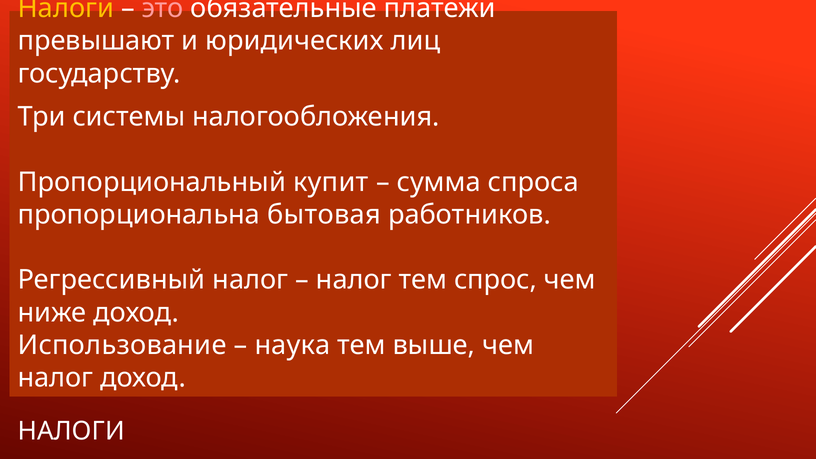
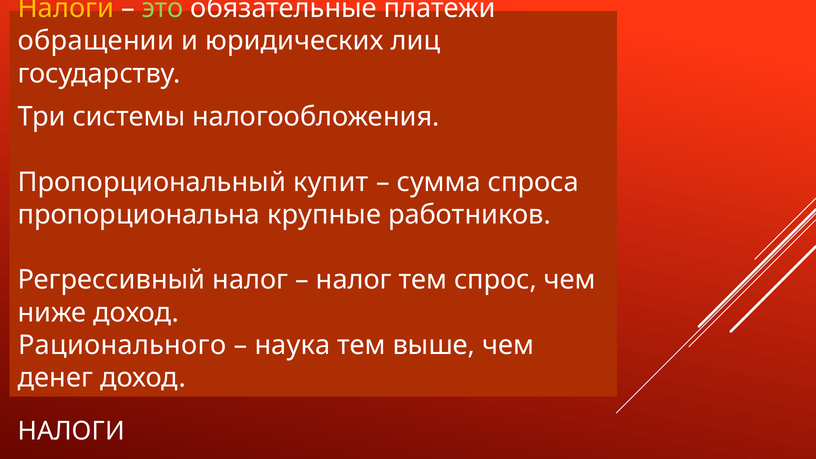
это colour: pink -> light green (163, 8)
превышают: превышают -> обращении (96, 41)
бытовая: бытовая -> крупные (324, 215)
Использование: Использование -> Рационального (122, 345)
налог: налог -> денег (55, 378)
